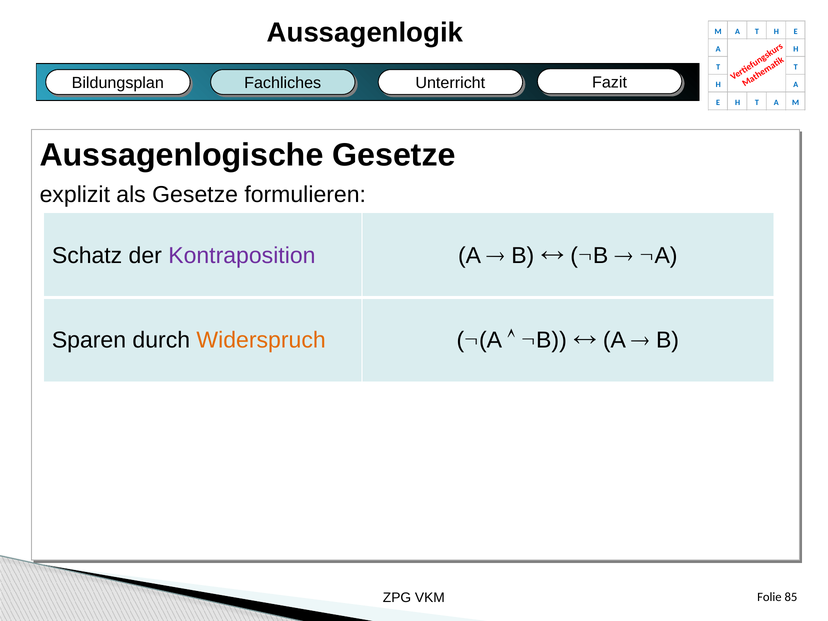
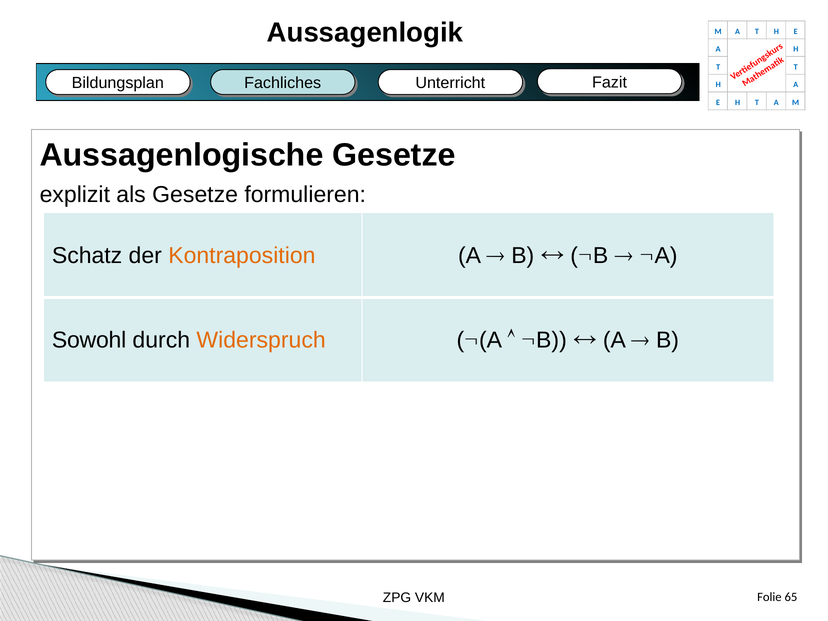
Kontraposition colour: purple -> orange (242, 255)
Sparen: Sparen -> Sowohl (89, 340)
85: 85 -> 65 (791, 597)
